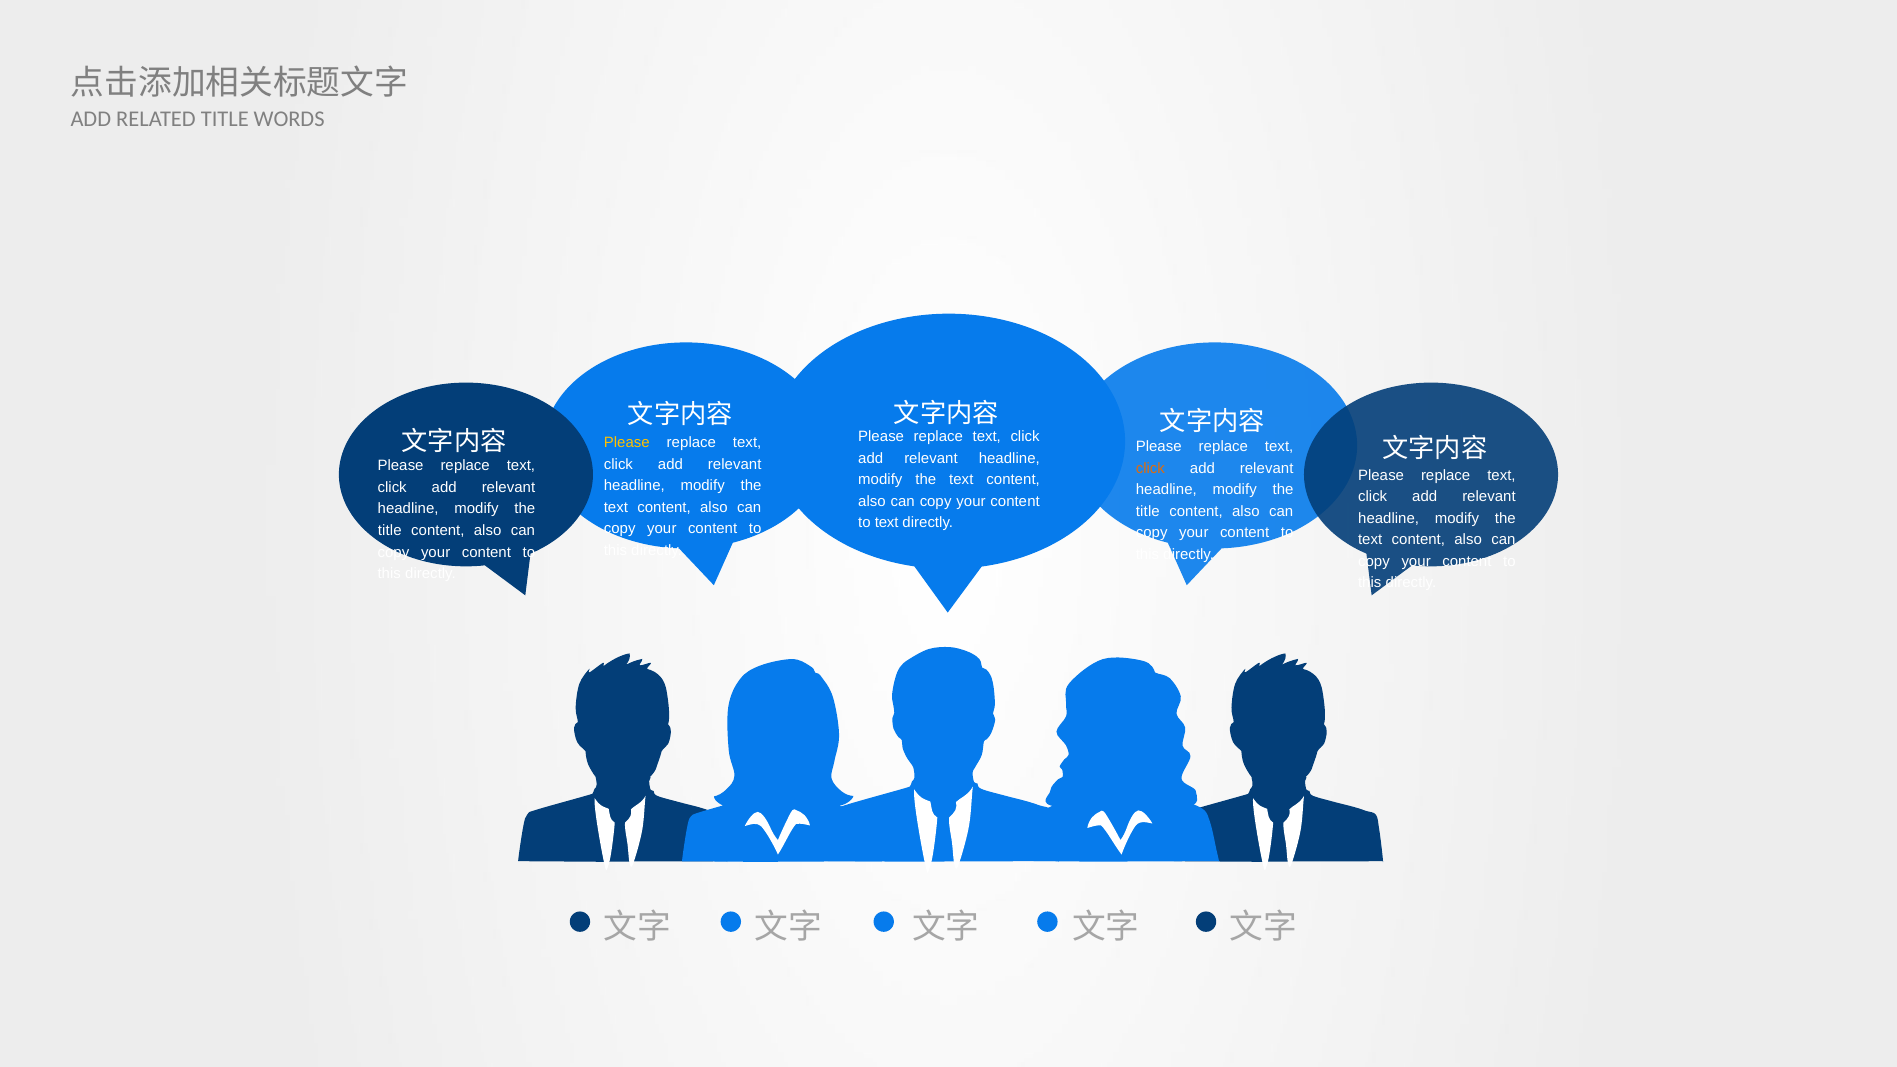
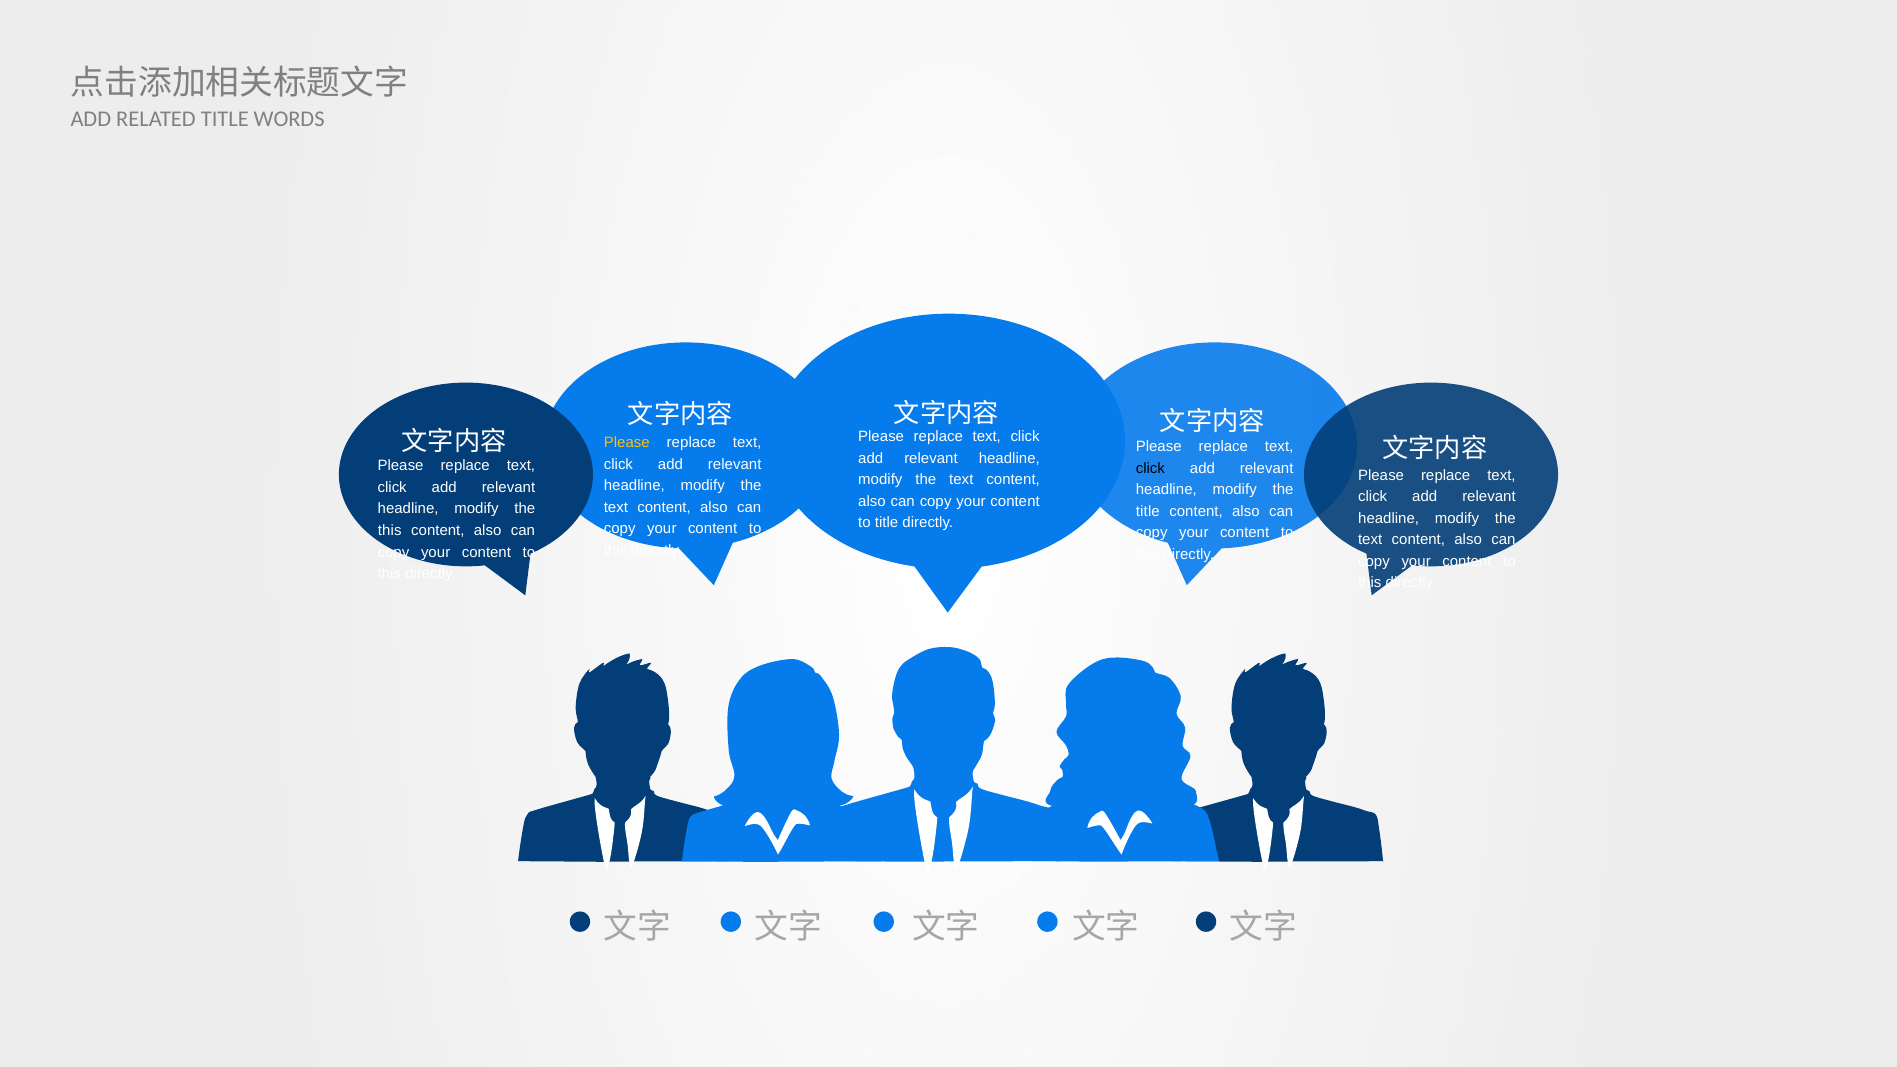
click colour: orange -> black (1150, 468)
to text: text -> title (887, 523)
title: title -> this (390, 531)
